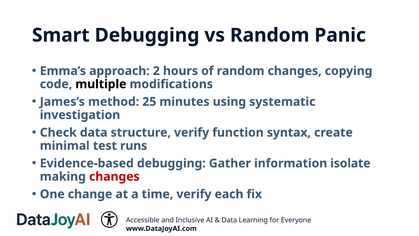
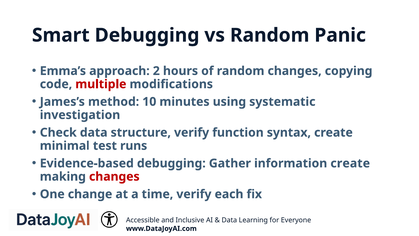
multiple colour: black -> red (101, 84)
25: 25 -> 10 (149, 102)
information isolate: isolate -> create (350, 163)
